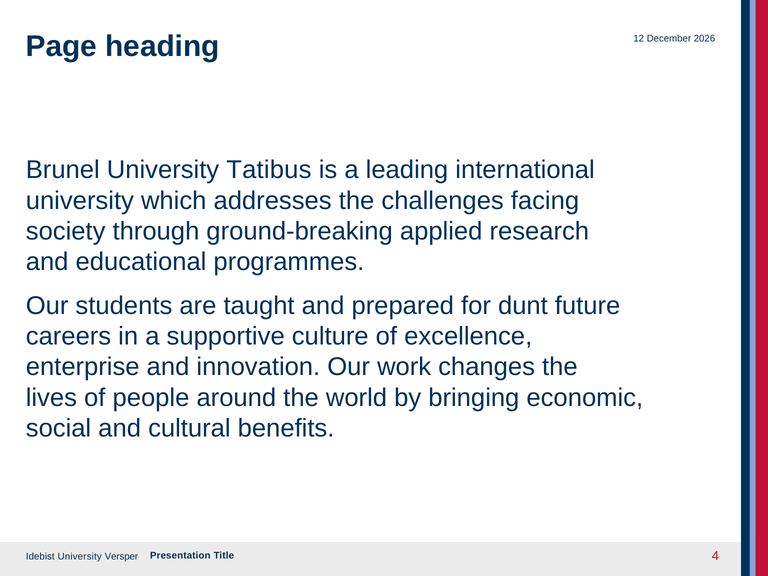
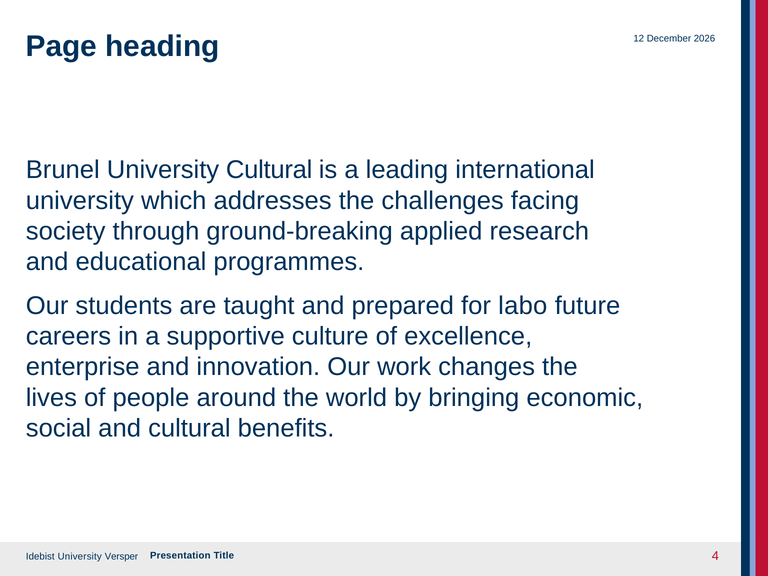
University Tatibus: Tatibus -> Cultural (269, 170)
dunt: dunt -> labo (523, 306)
